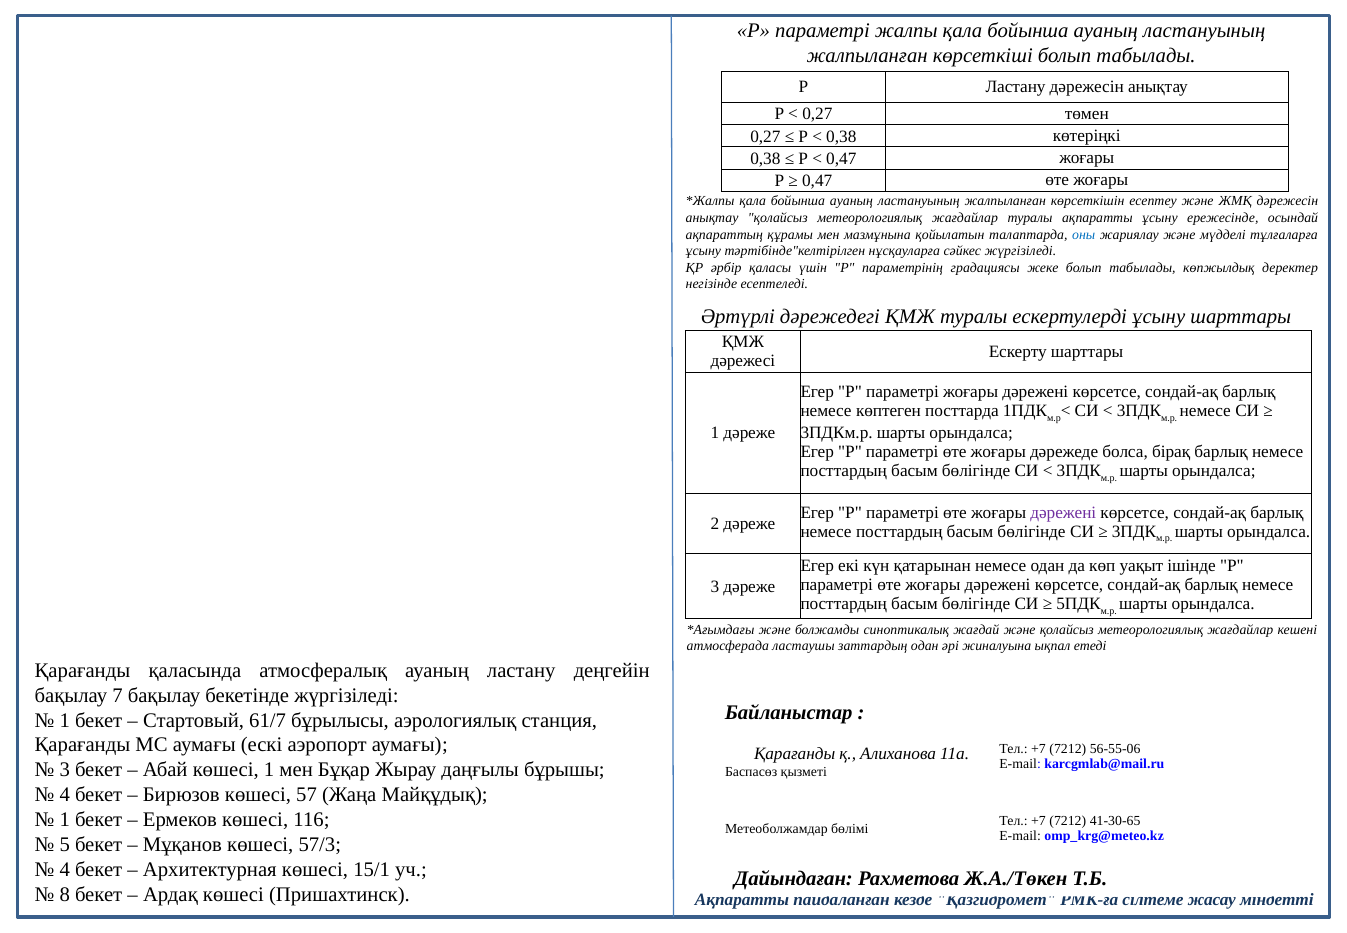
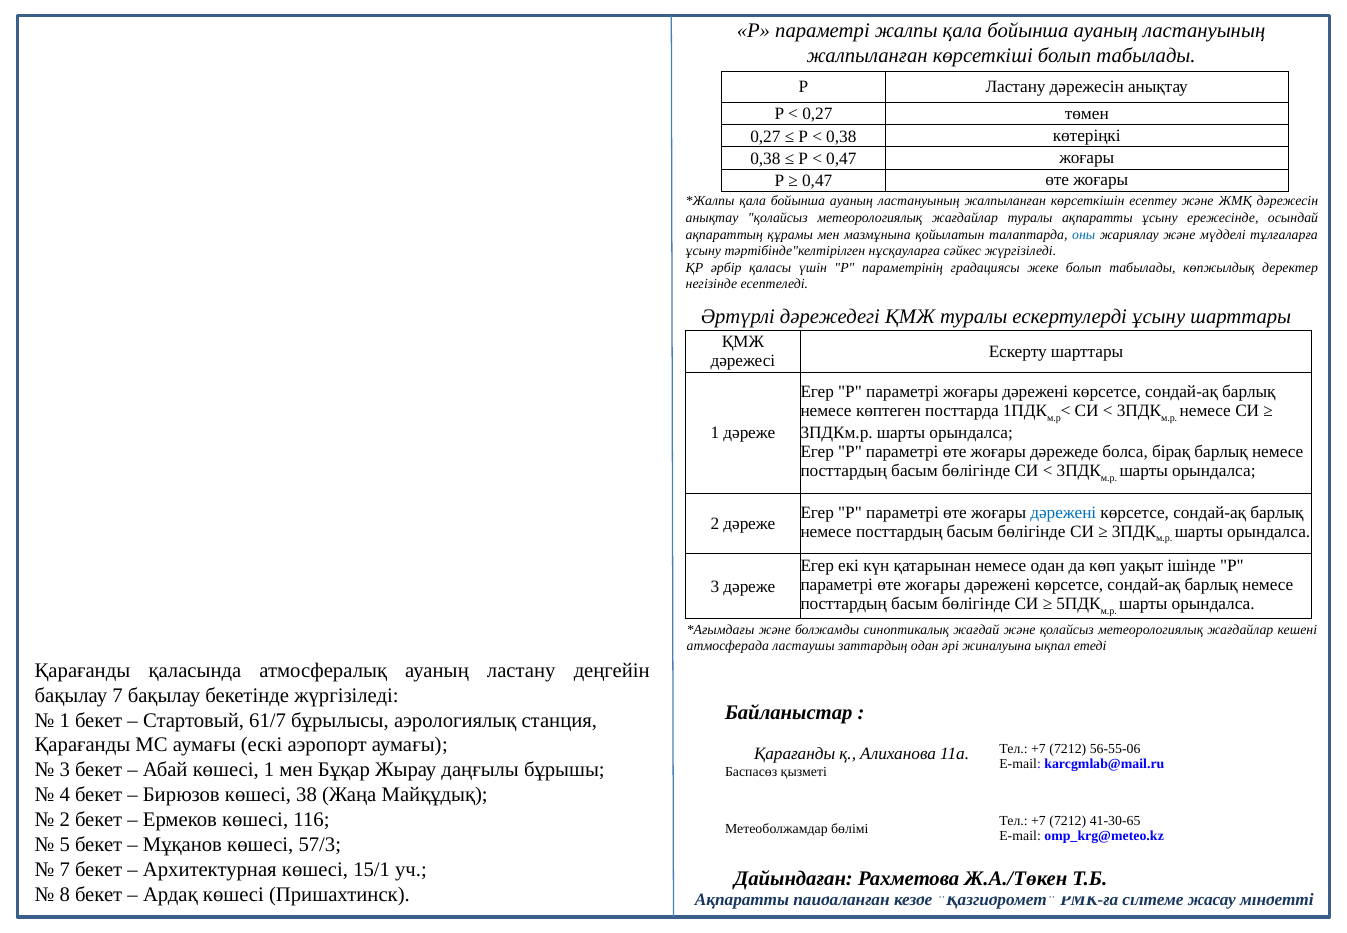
дәрежені colour: purple -> blue (1063, 512)
57: 57 -> 38 (307, 794)
1: 1 -> 2 (65, 819)
4: 4 -> 7 (65, 869)
